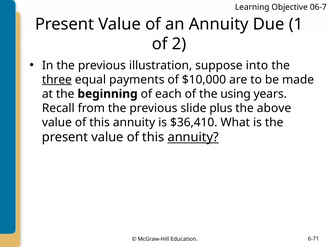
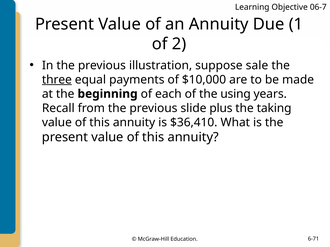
into: into -> sale (257, 65)
above: above -> taking (274, 108)
annuity underline: present -> none (193, 138)
